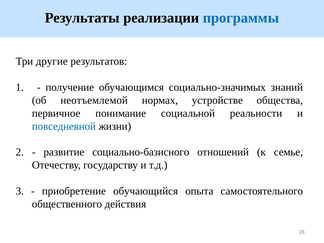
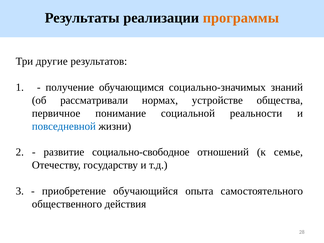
программы colour: blue -> orange (241, 18)
неотъемлемой: неотъемлемой -> рассматривали (94, 100)
социально-базисного: социально-базисного -> социально-свободное (141, 152)
